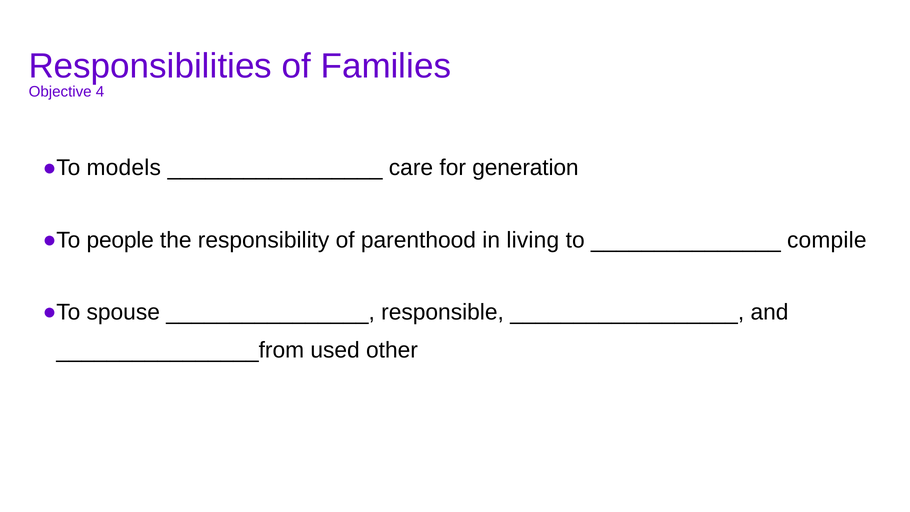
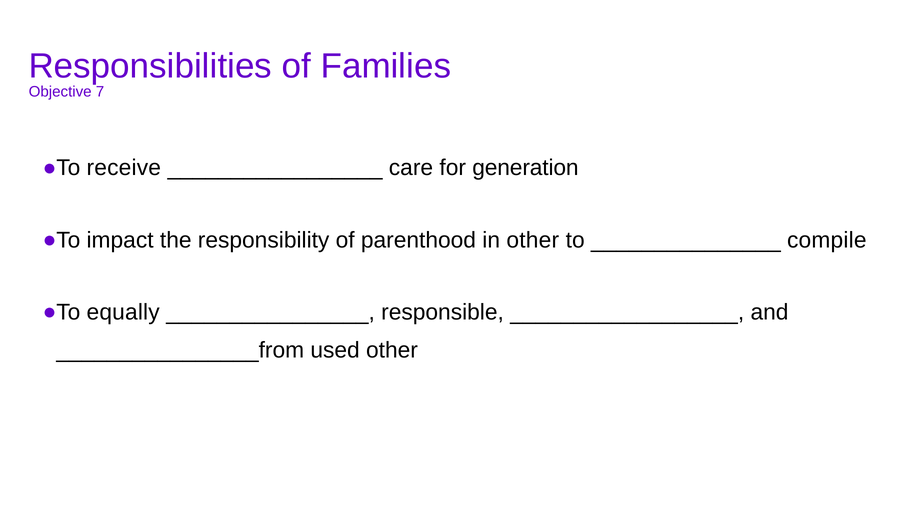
4: 4 -> 7 (100, 92)
models: models -> receive (124, 168)
people: people -> impact (120, 240)
in living: living -> other (533, 240)
spouse: spouse -> equally (123, 312)
